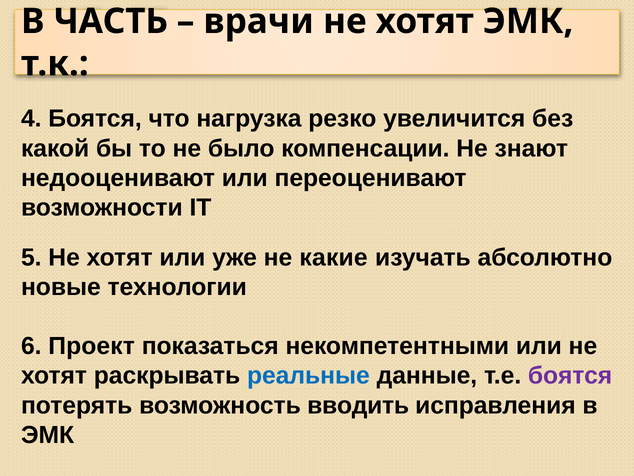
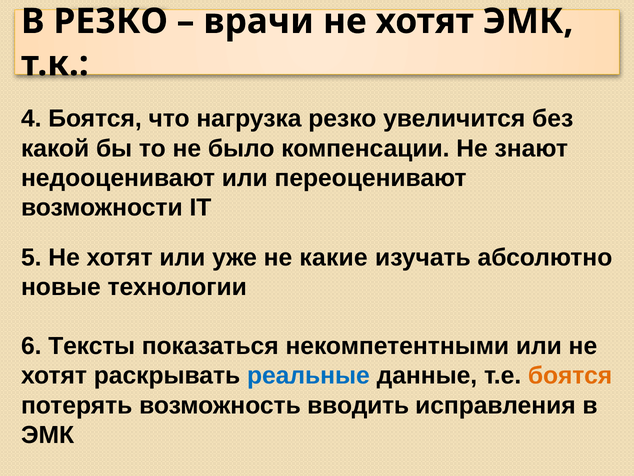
В ЧАСТЬ: ЧАСТЬ -> РЕЗКО (111, 21)
Проект: Проект -> Тексты (92, 346)
боятся colour: purple -> orange (570, 375)
